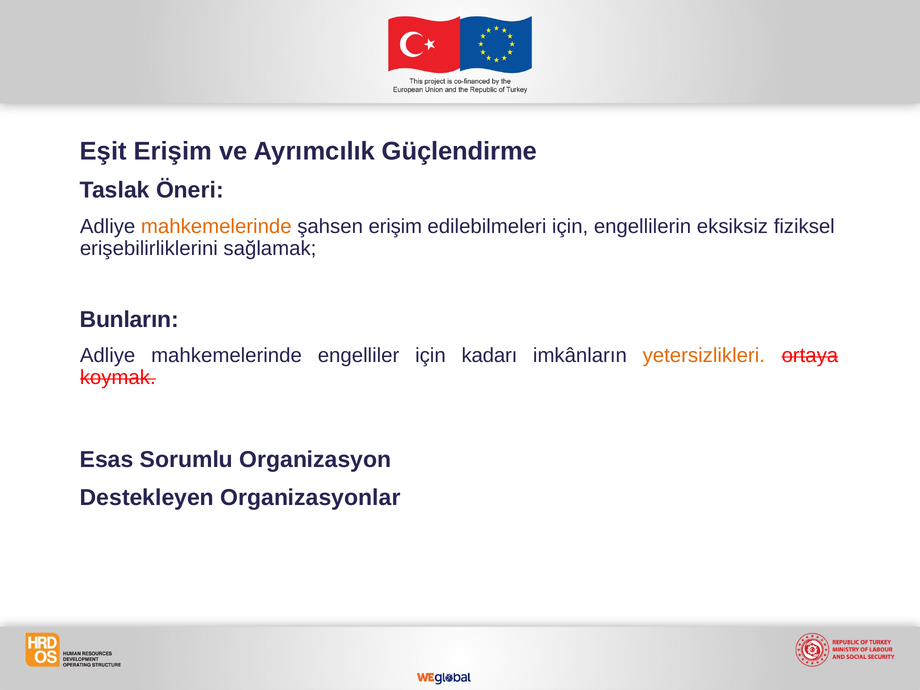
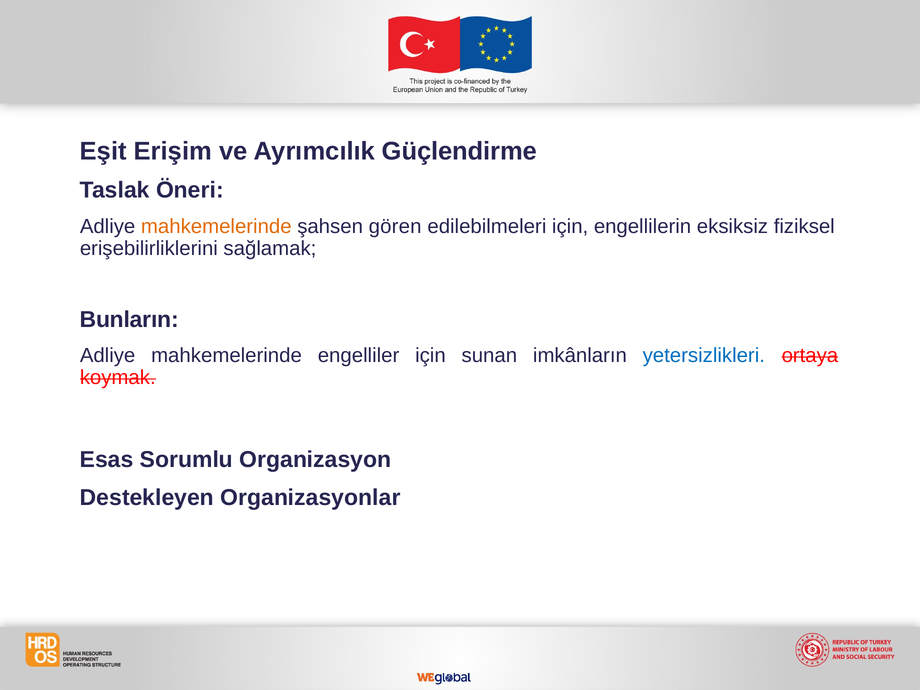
şahsen erişim: erişim -> gören (395, 226)
kadarı: kadarı -> sunan (489, 356)
yetersizlikleri colour: orange -> blue (704, 356)
